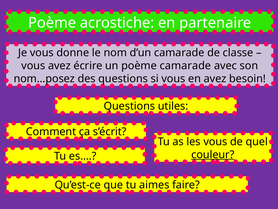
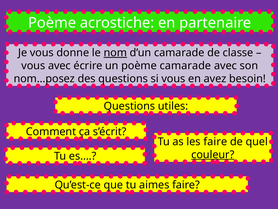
nom underline: none -> present (115, 53)
vous avez: avez -> avec (59, 66)
les vous: vous -> faire (215, 141)
